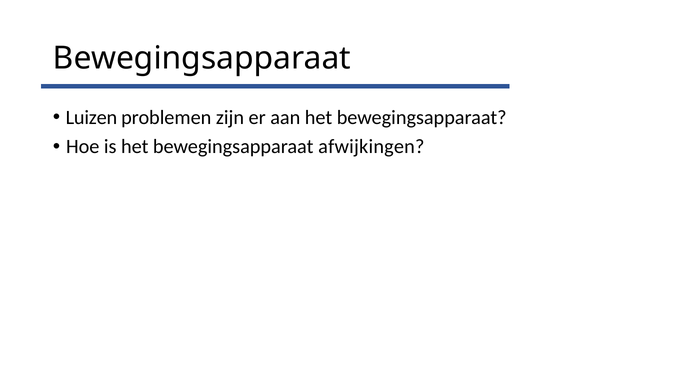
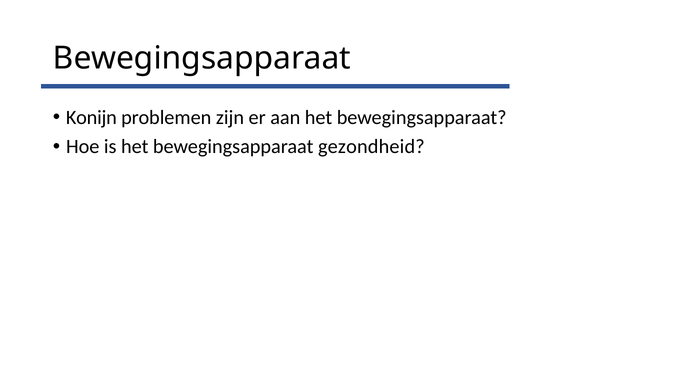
Luizen: Luizen -> Konijn (91, 118)
afwijkingen: afwijkingen -> gezondheid (371, 147)
